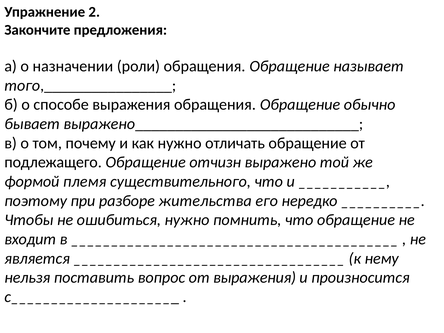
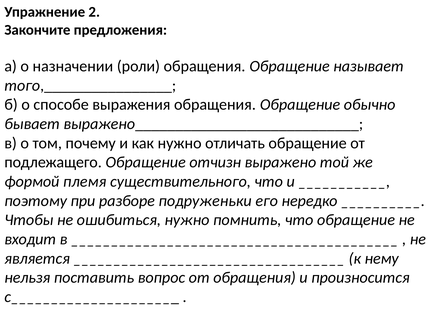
жительства: жительства -> подруженьки (205, 201)
от выражения: выражения -> обращения (255, 278)
